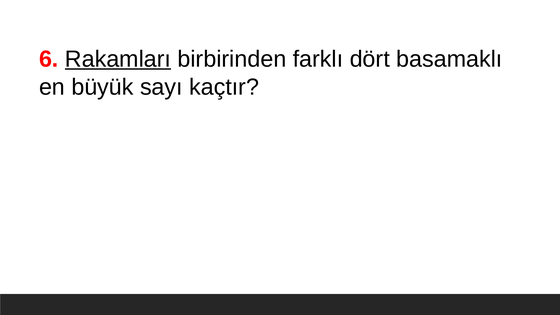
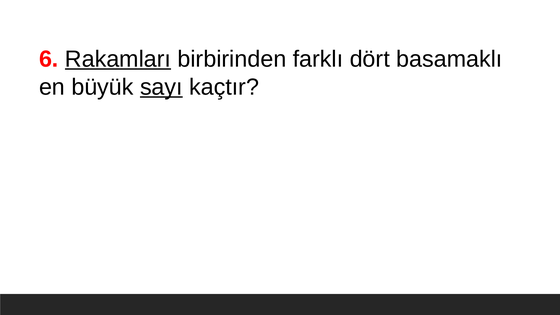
sayı underline: none -> present (161, 87)
